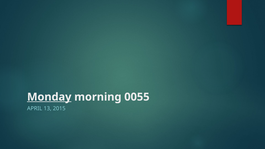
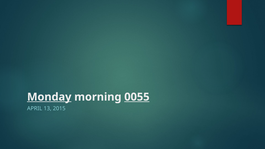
0055 underline: none -> present (137, 97)
